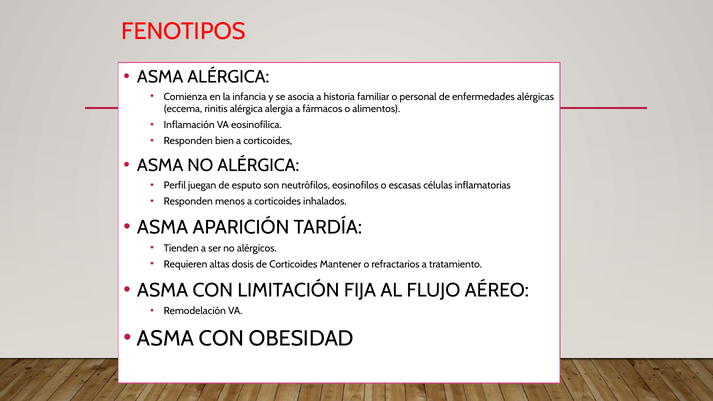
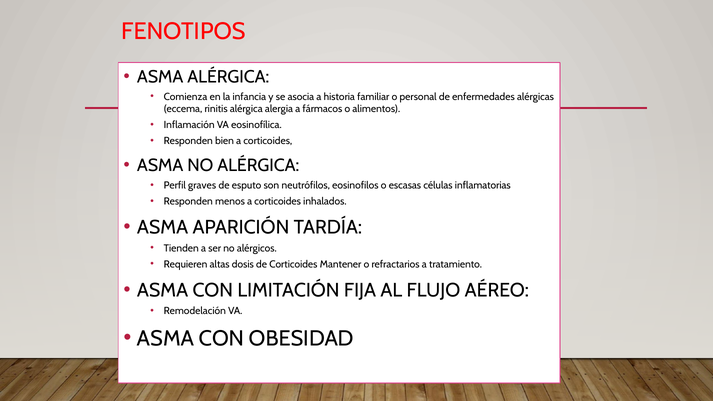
juegan: juegan -> graves (202, 186)
